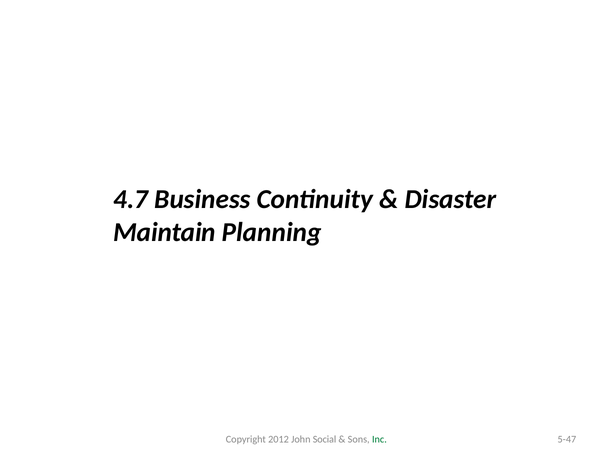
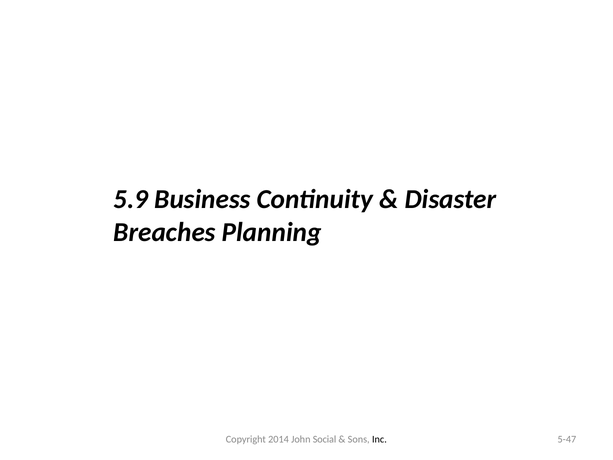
4.7: 4.7 -> 5.9 (131, 199)
Maintain: Maintain -> Breaches (164, 232)
2012: 2012 -> 2014 (279, 439)
Inc colour: green -> black (379, 439)
